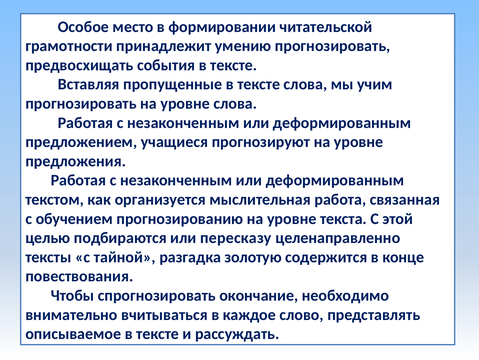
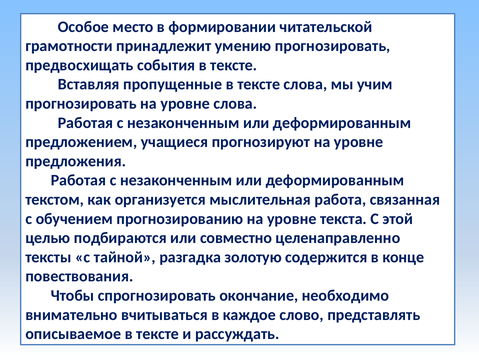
пересказу: пересказу -> совместно (236, 237)
